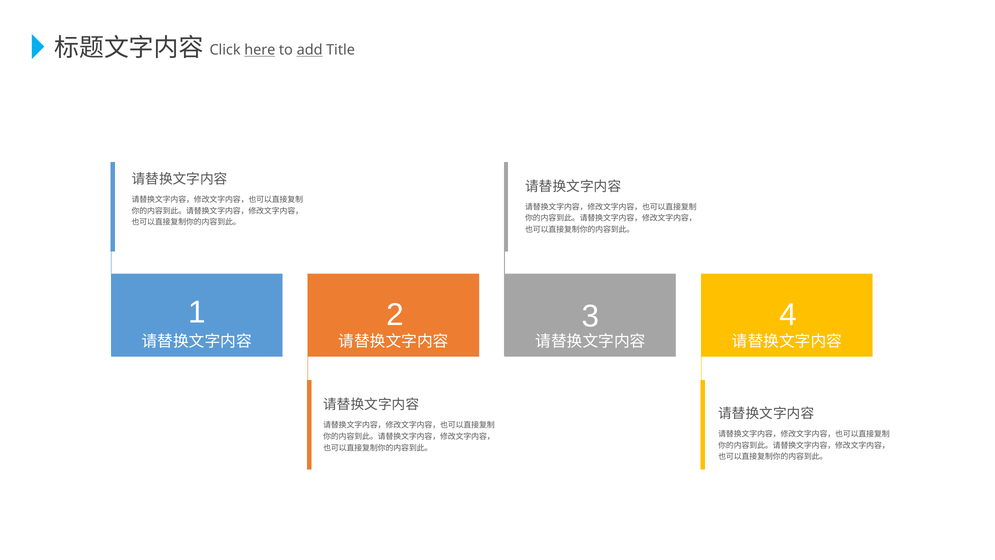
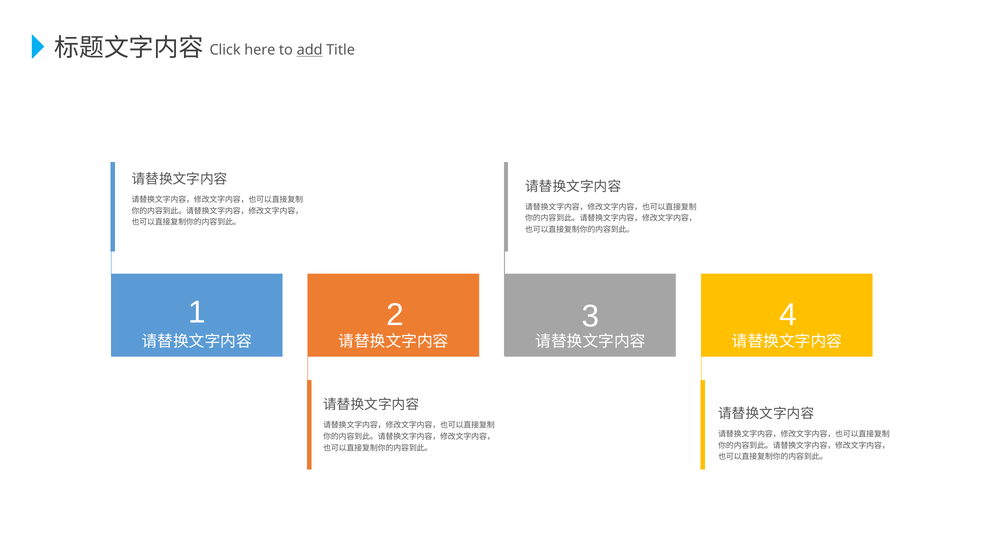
here underline: present -> none (260, 50)
